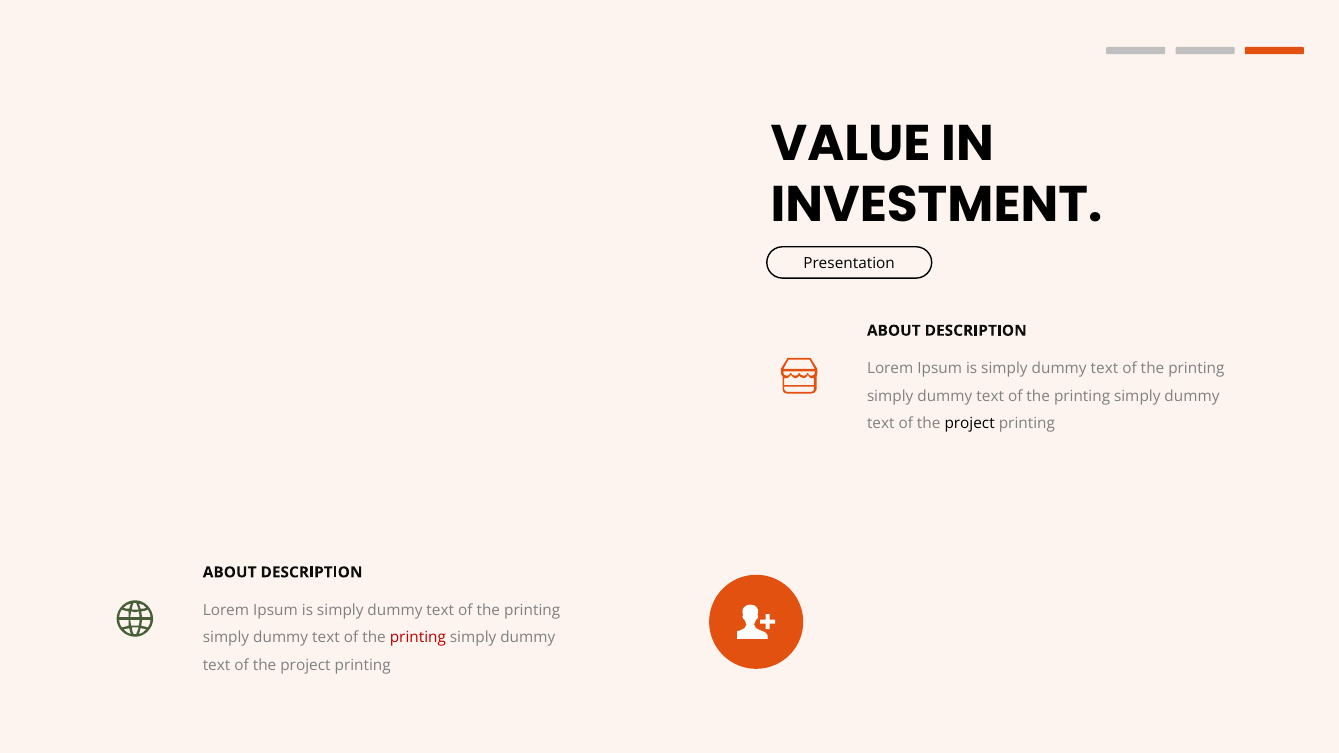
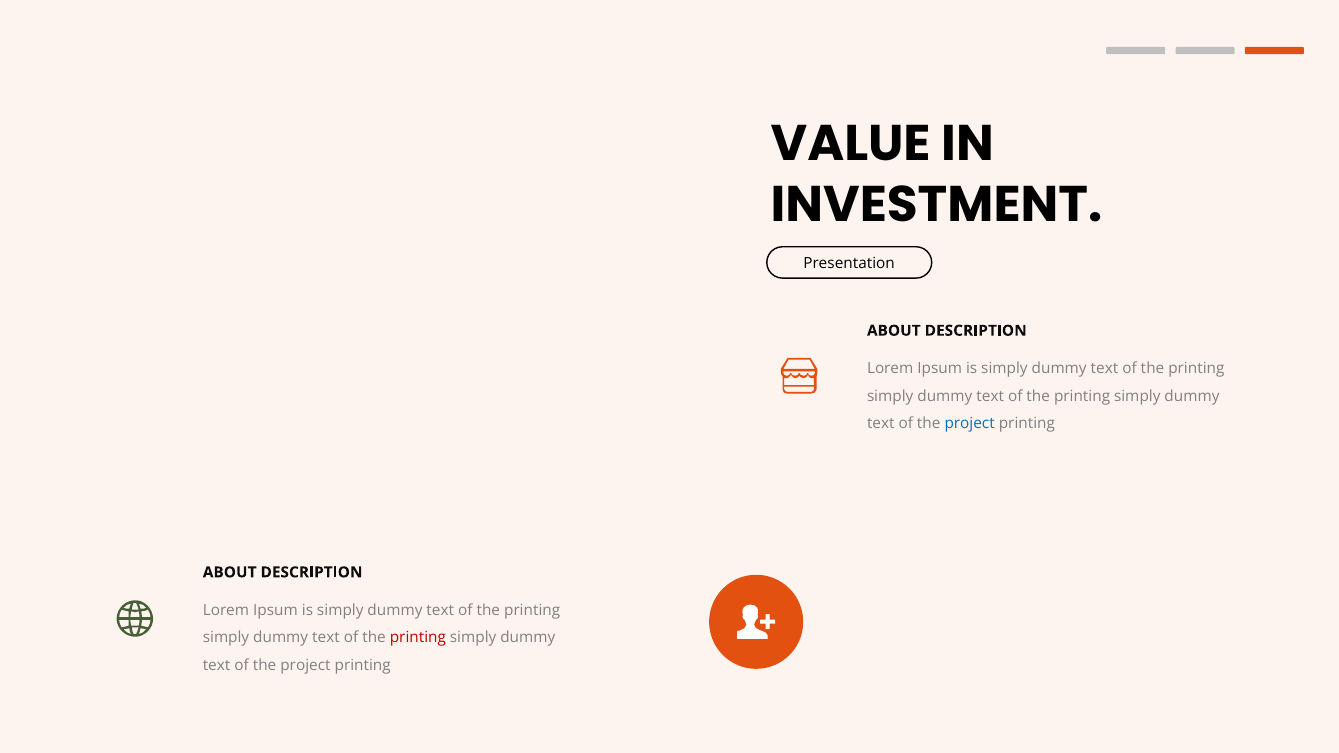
project colour: black -> blue (970, 424)
